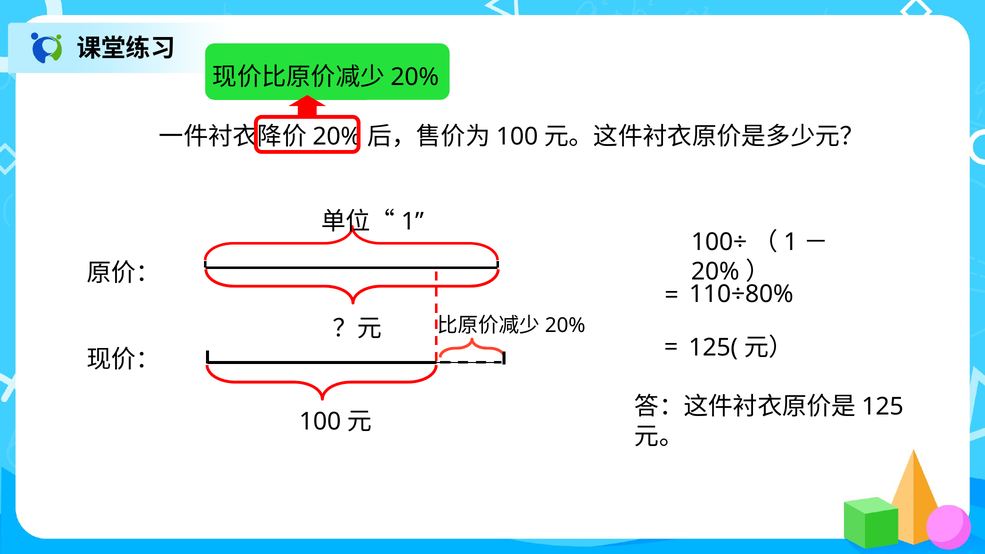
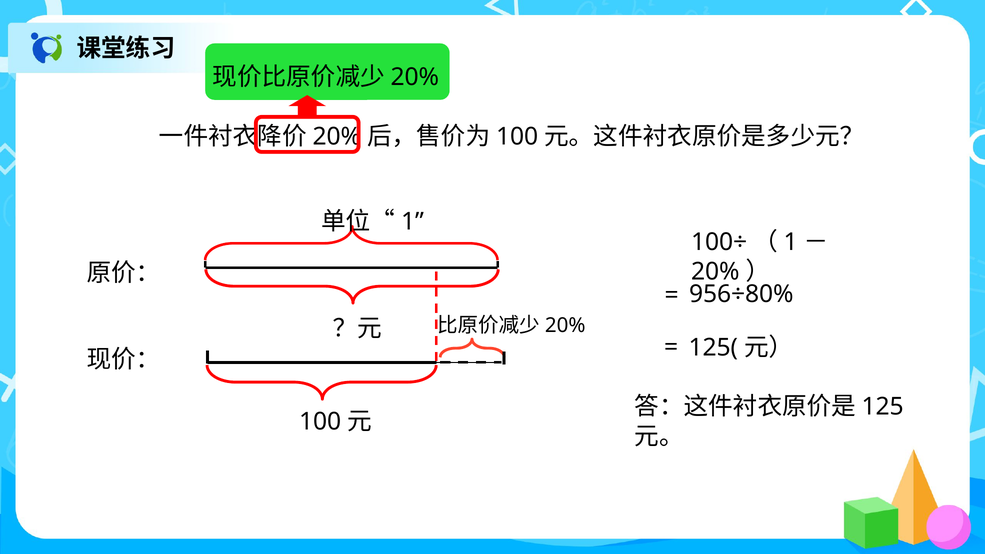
110÷80%: 110÷80% -> 956÷80% (741, 294)
